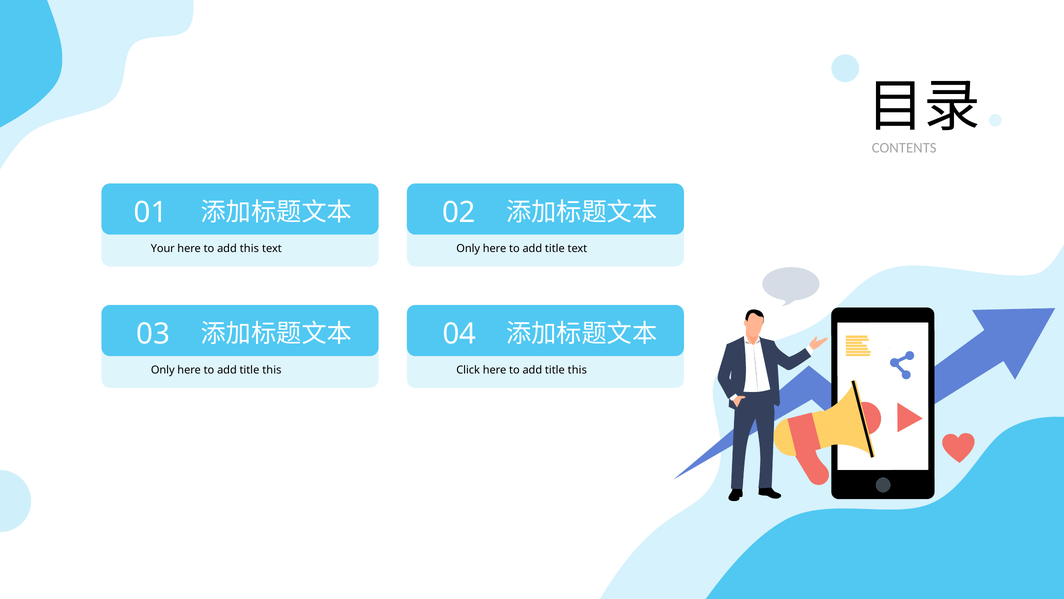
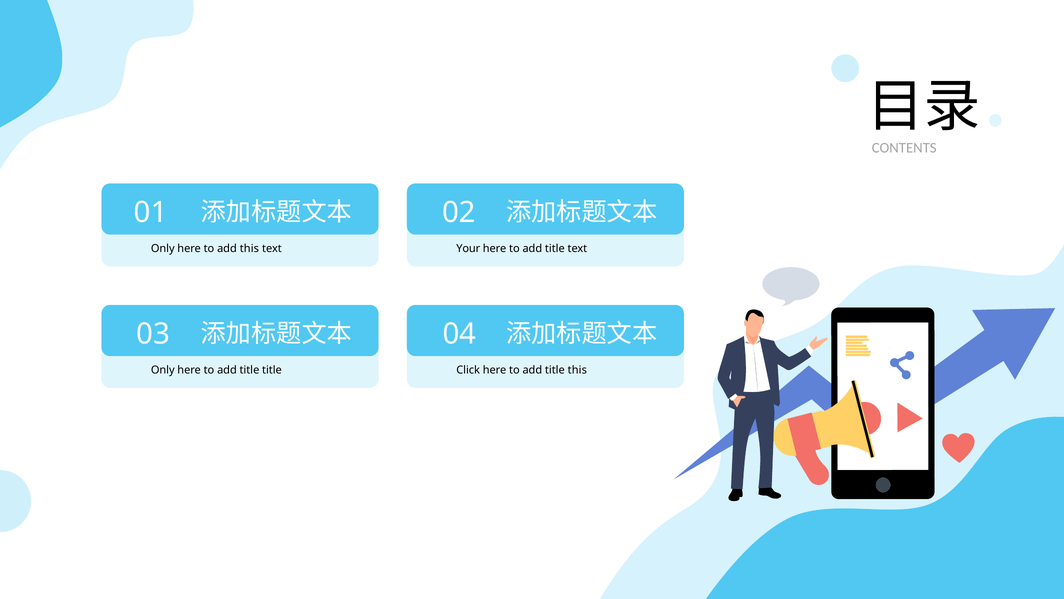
Your: Your -> Only (163, 248)
Only: Only -> Your (468, 248)
this: this -> title (272, 370)
